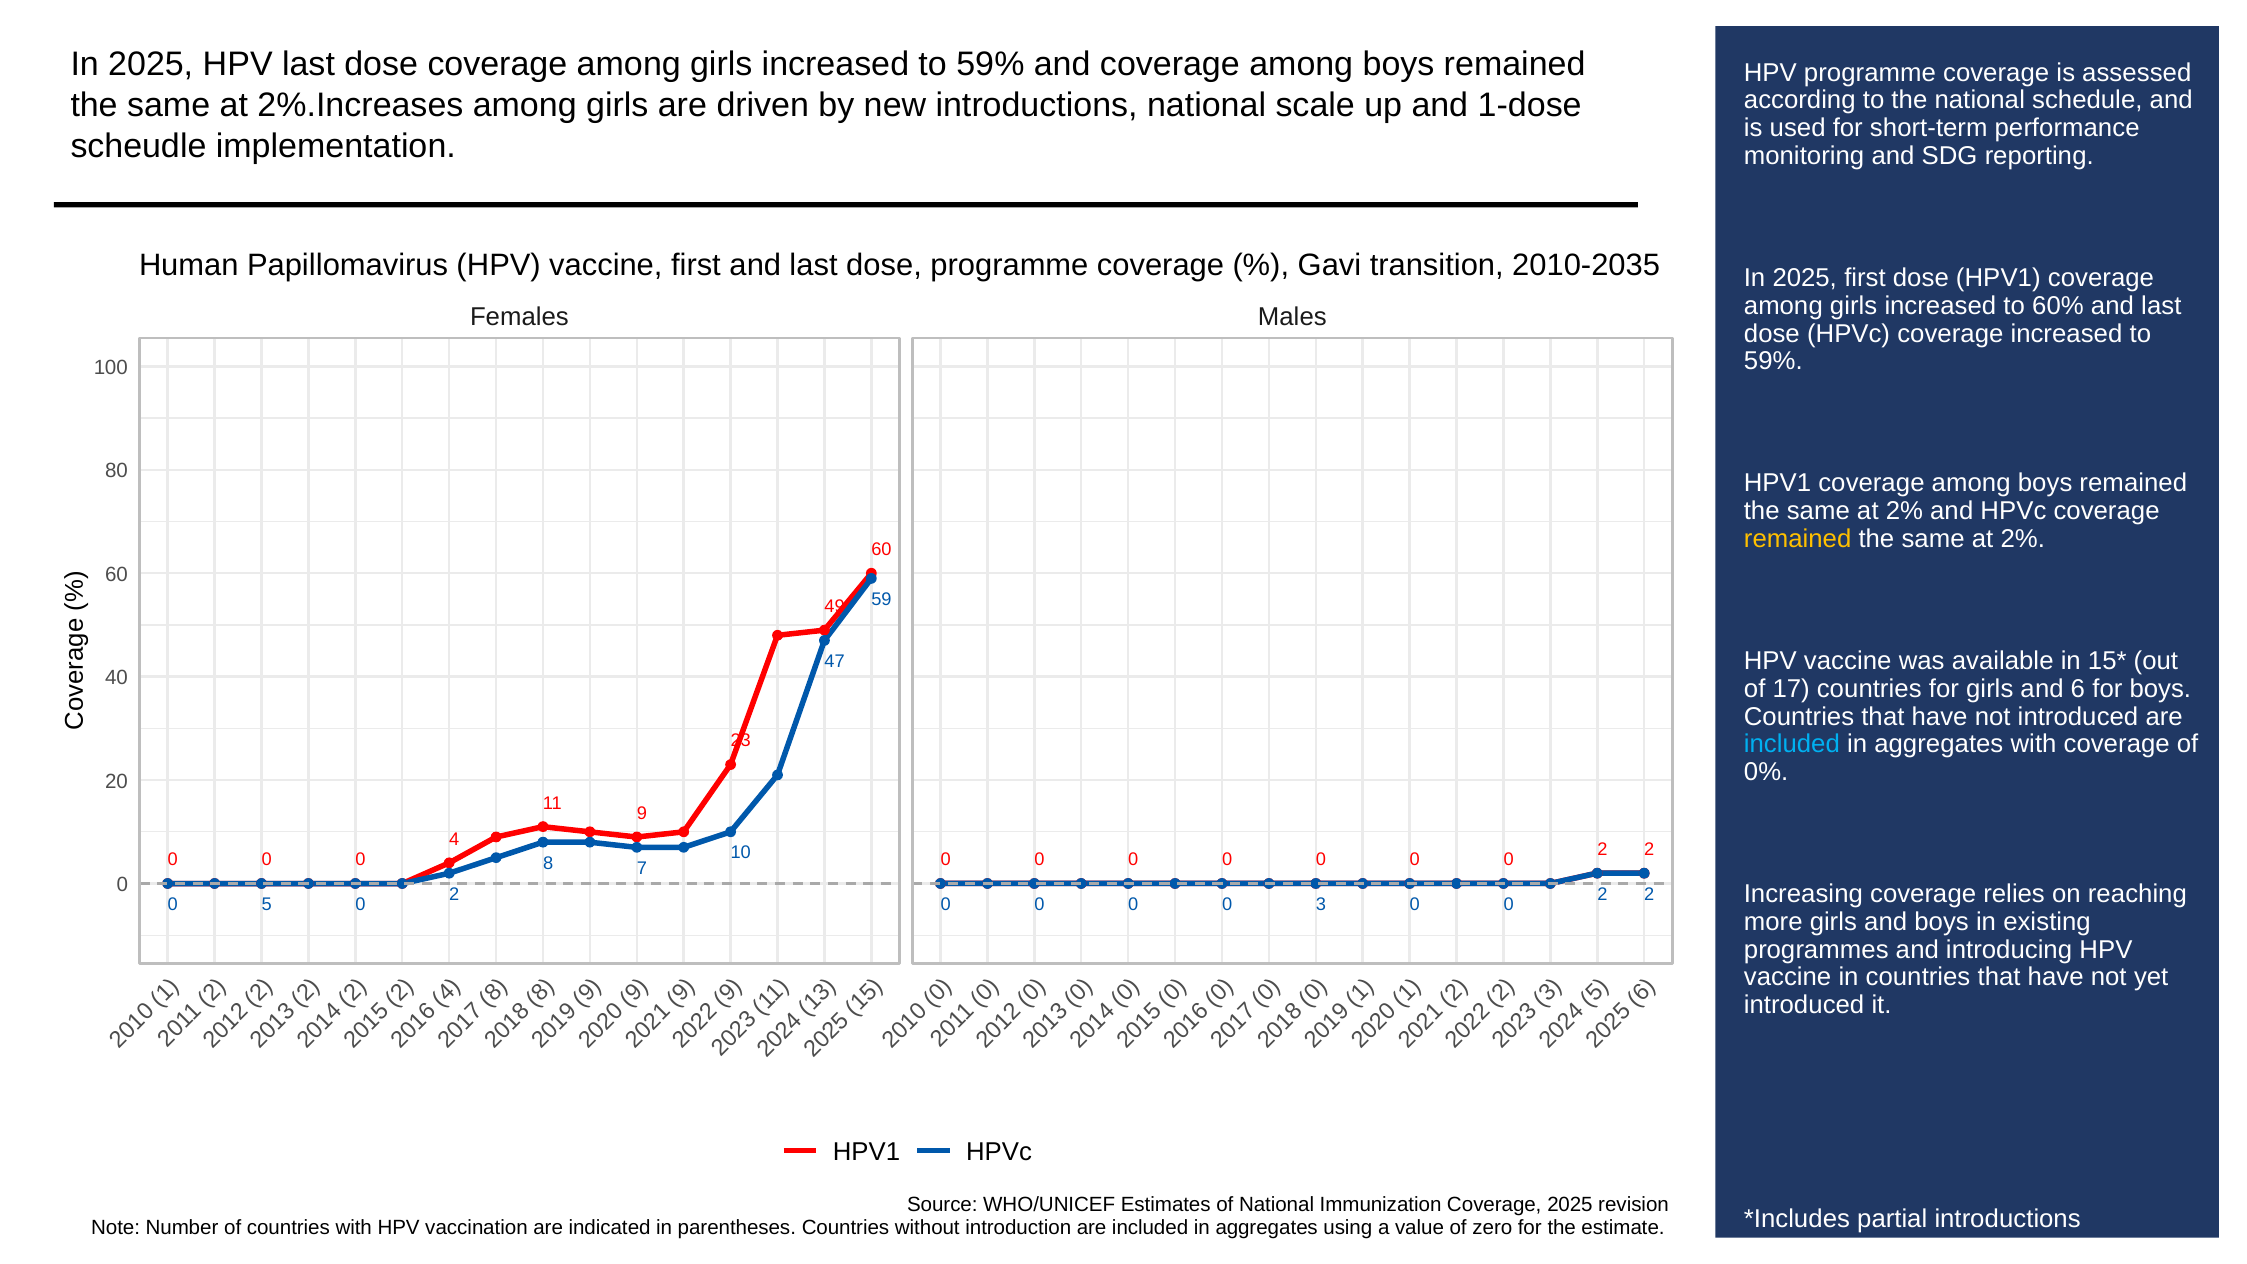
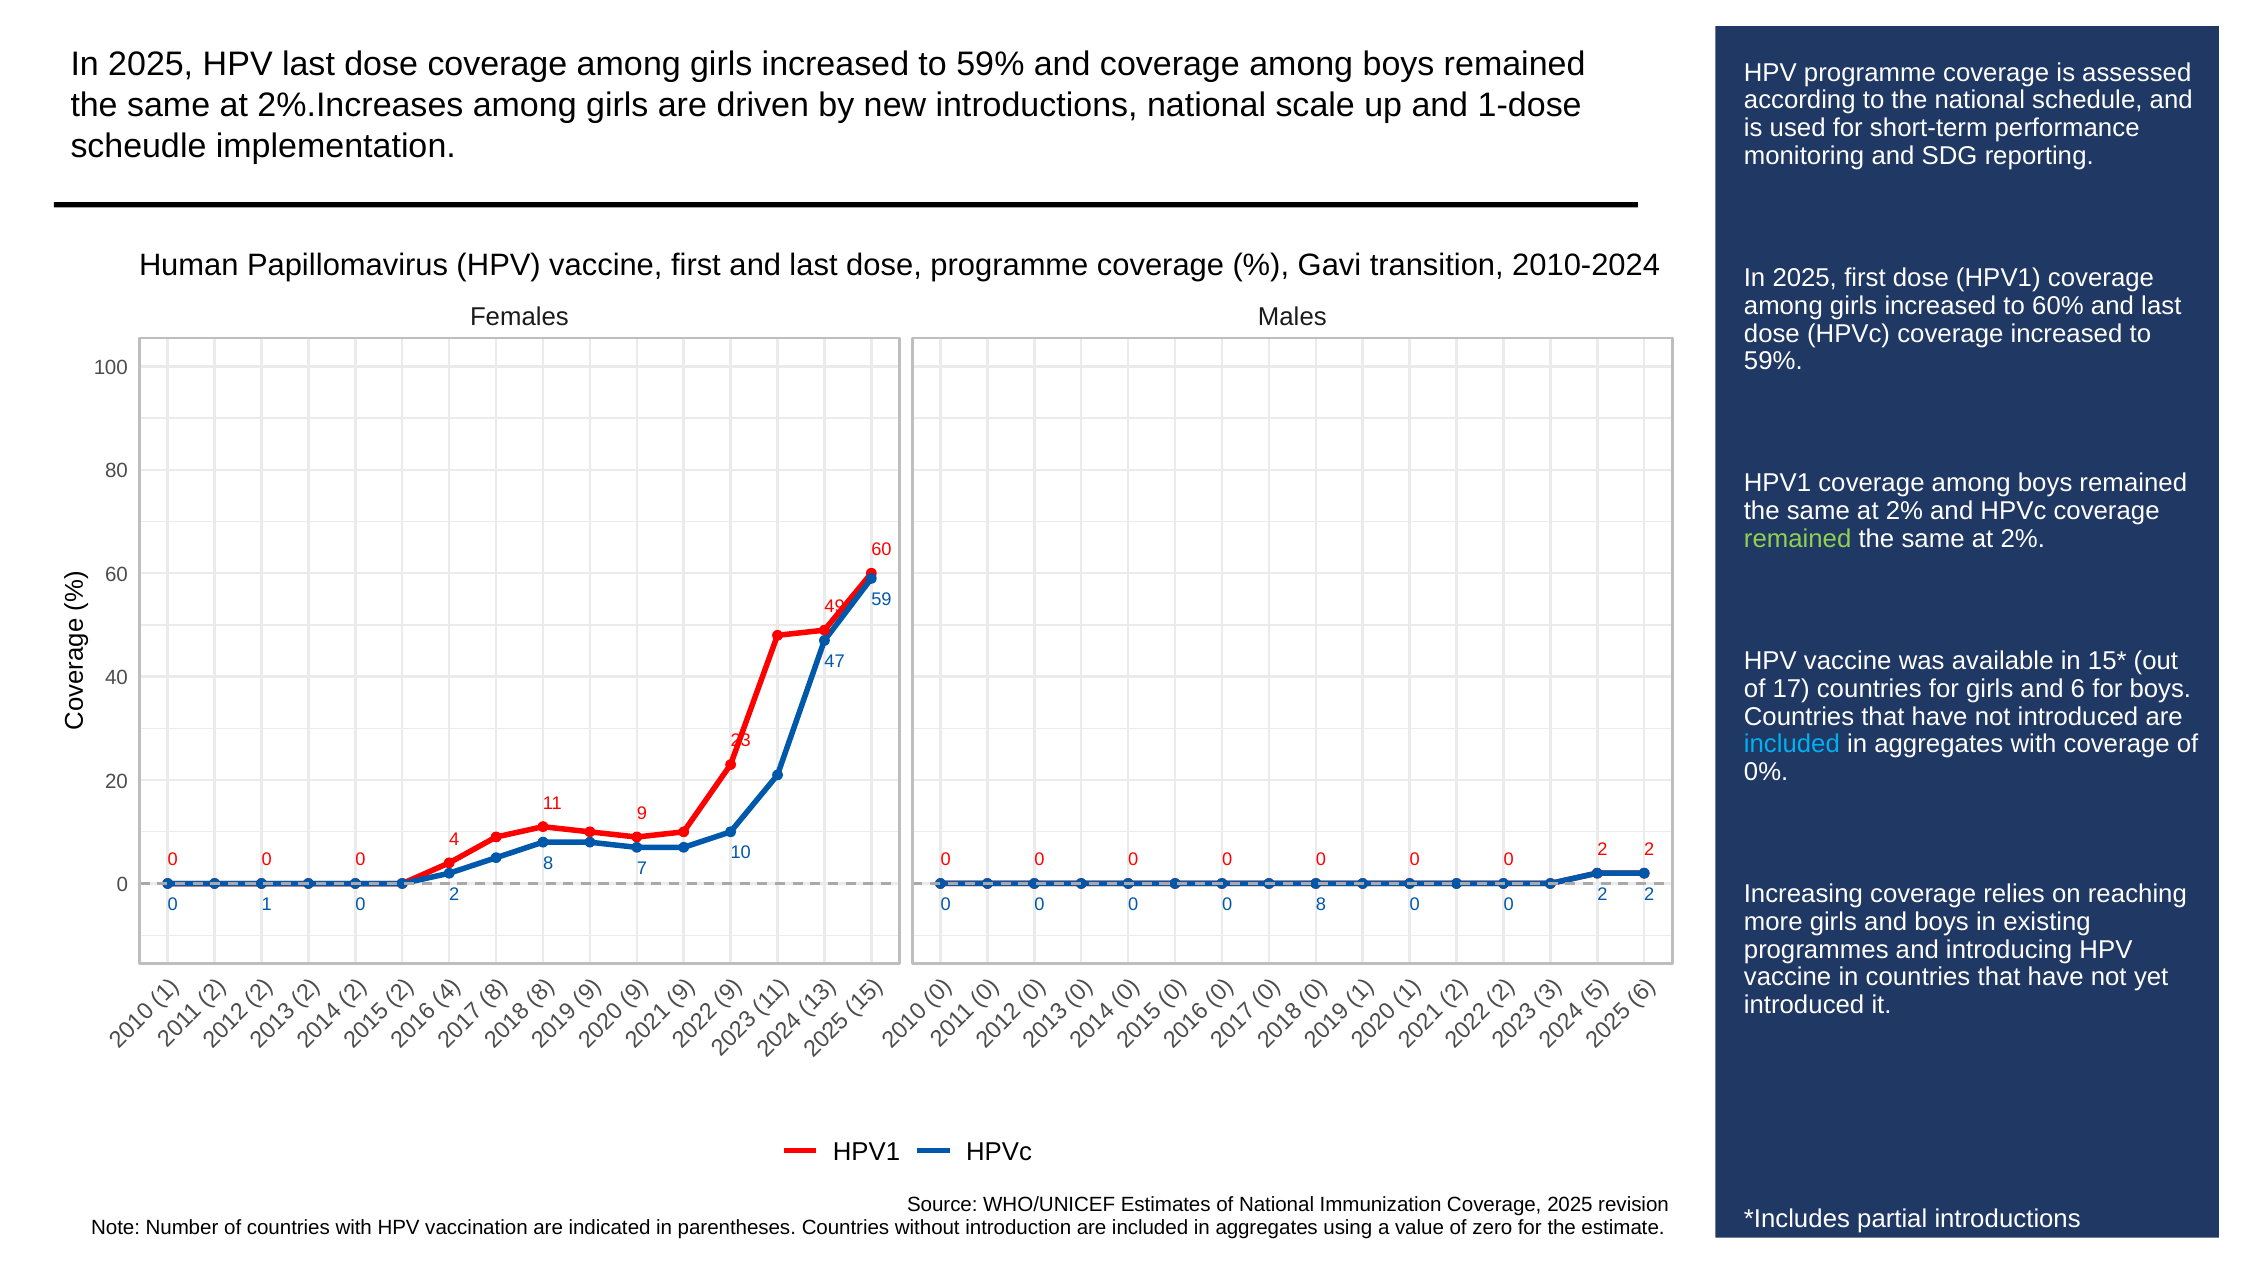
2010-2035: 2010-2035 -> 2010-2024 (1586, 265)
remained colour: yellow -> light green (1798, 539)
5: 5 -> 1 (267, 904)
0 3: 3 -> 8 (1321, 904)
